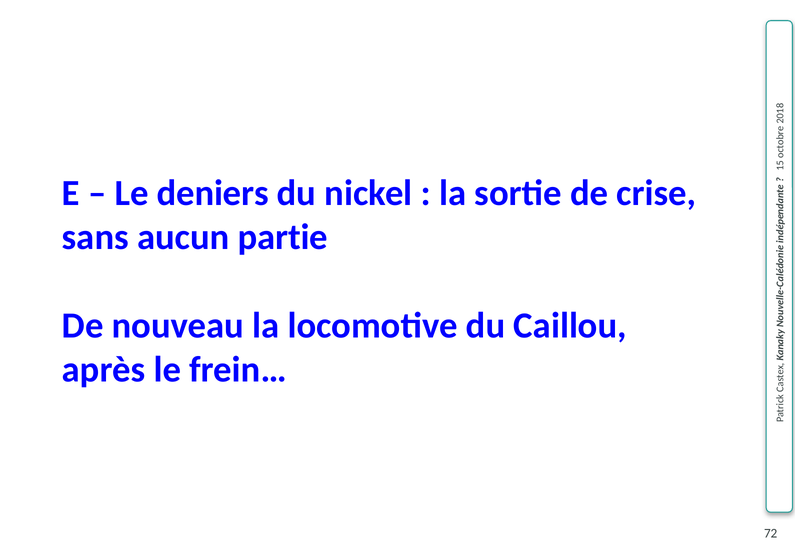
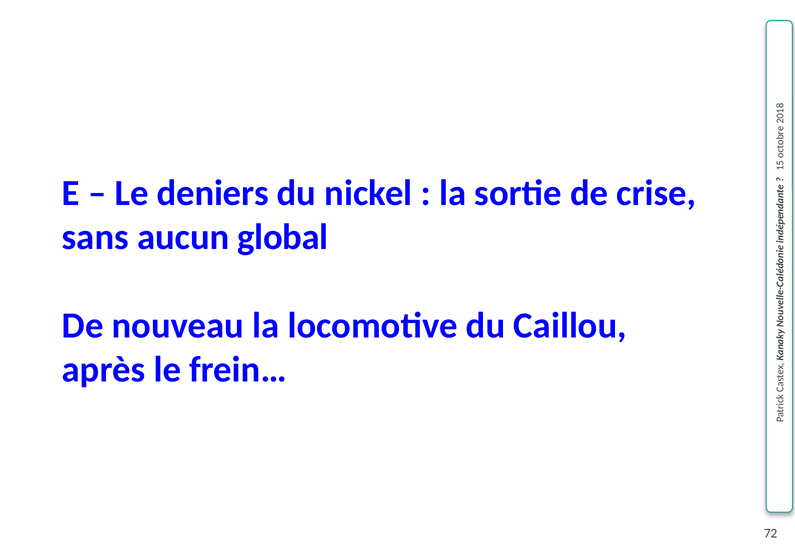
partie: partie -> global (283, 237)
